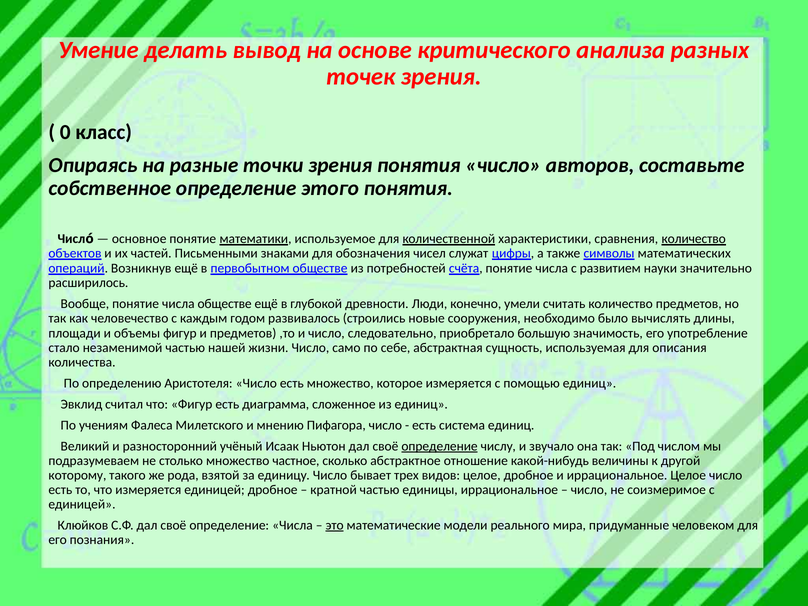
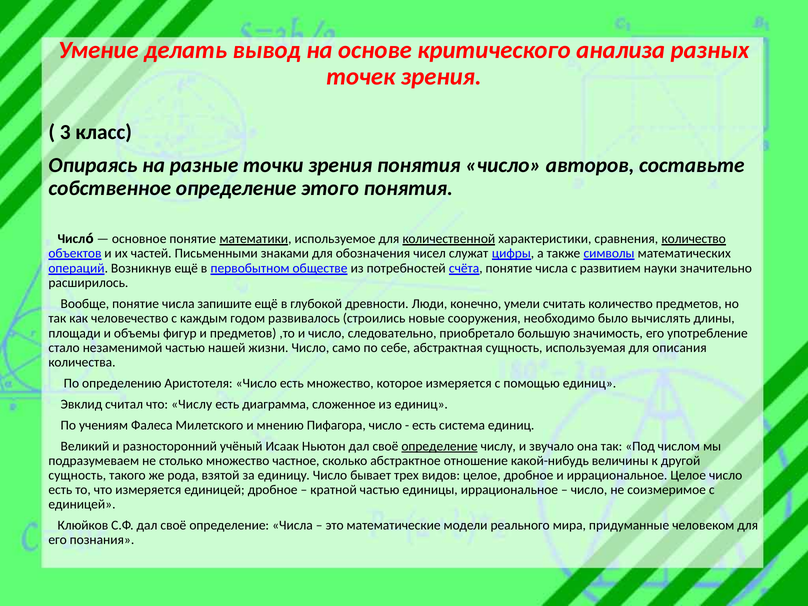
0: 0 -> 3 (65, 132)
числа обществе: обществе -> запишите (225, 304)
что Фигур: Фигур -> Числу (192, 404)
которому: которому -> сущность (77, 475)
это underline: present -> none (335, 525)
